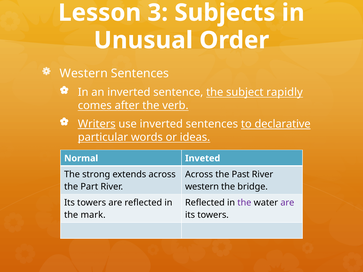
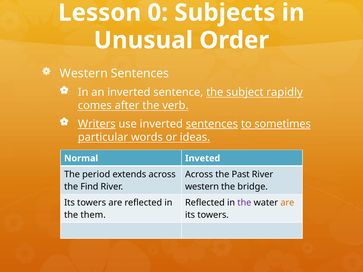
3: 3 -> 0 (158, 13)
sentences underline: none -> present (212, 124)
declarative: declarative -> sometimes (283, 124)
strong: strong -> period (96, 174)
Part: Part -> Find (89, 187)
are colour: purple -> orange (287, 203)
mark: mark -> them (93, 215)
